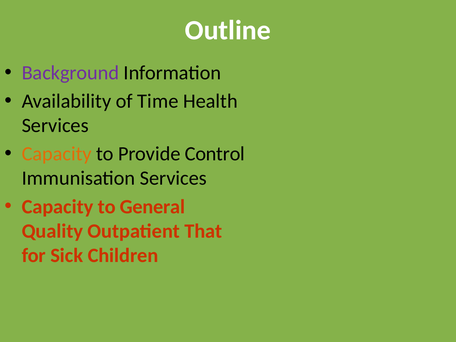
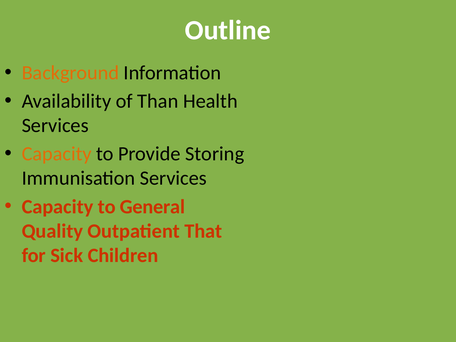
Background colour: purple -> orange (70, 73)
Time: Time -> Than (158, 101)
Control: Control -> Storing (215, 154)
